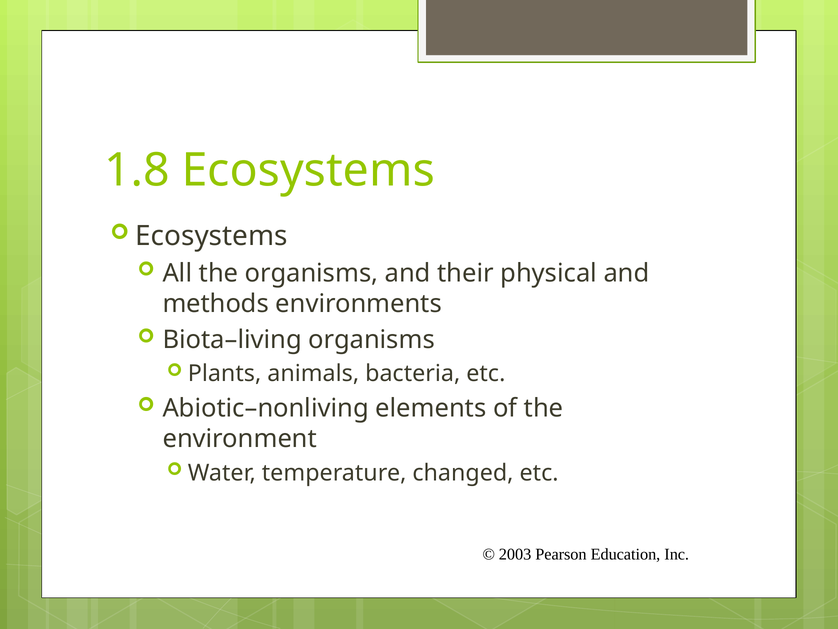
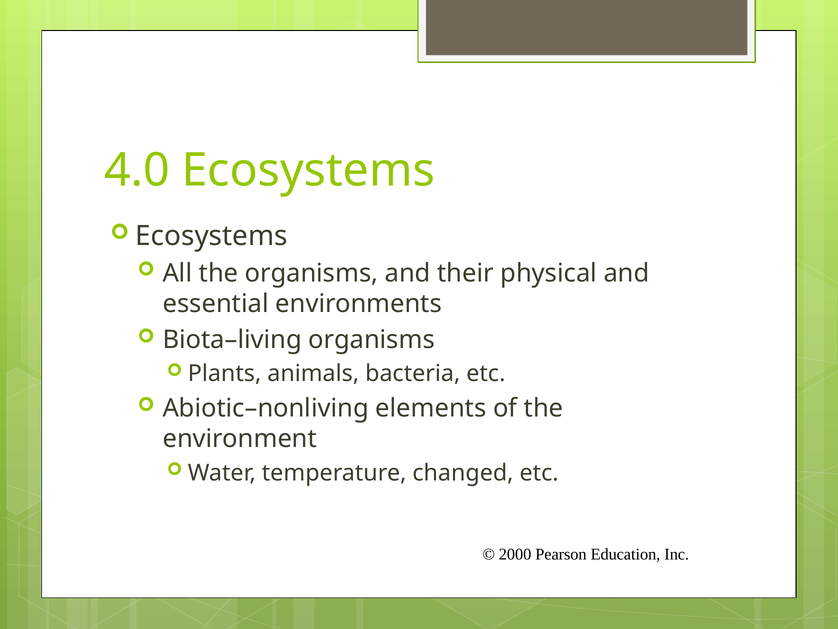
1.8: 1.8 -> 4.0 (137, 170)
methods: methods -> essential (216, 304)
2003: 2003 -> 2000 (515, 554)
